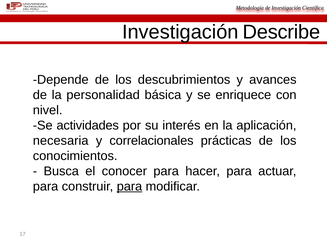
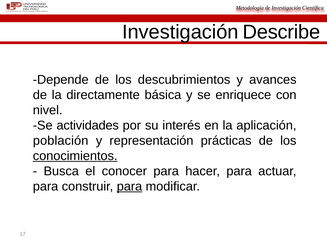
personalidad: personalidad -> directamente (103, 95)
necesaria: necesaria -> población (61, 141)
correlacionales: correlacionales -> representación (151, 141)
conocimientos underline: none -> present (75, 156)
